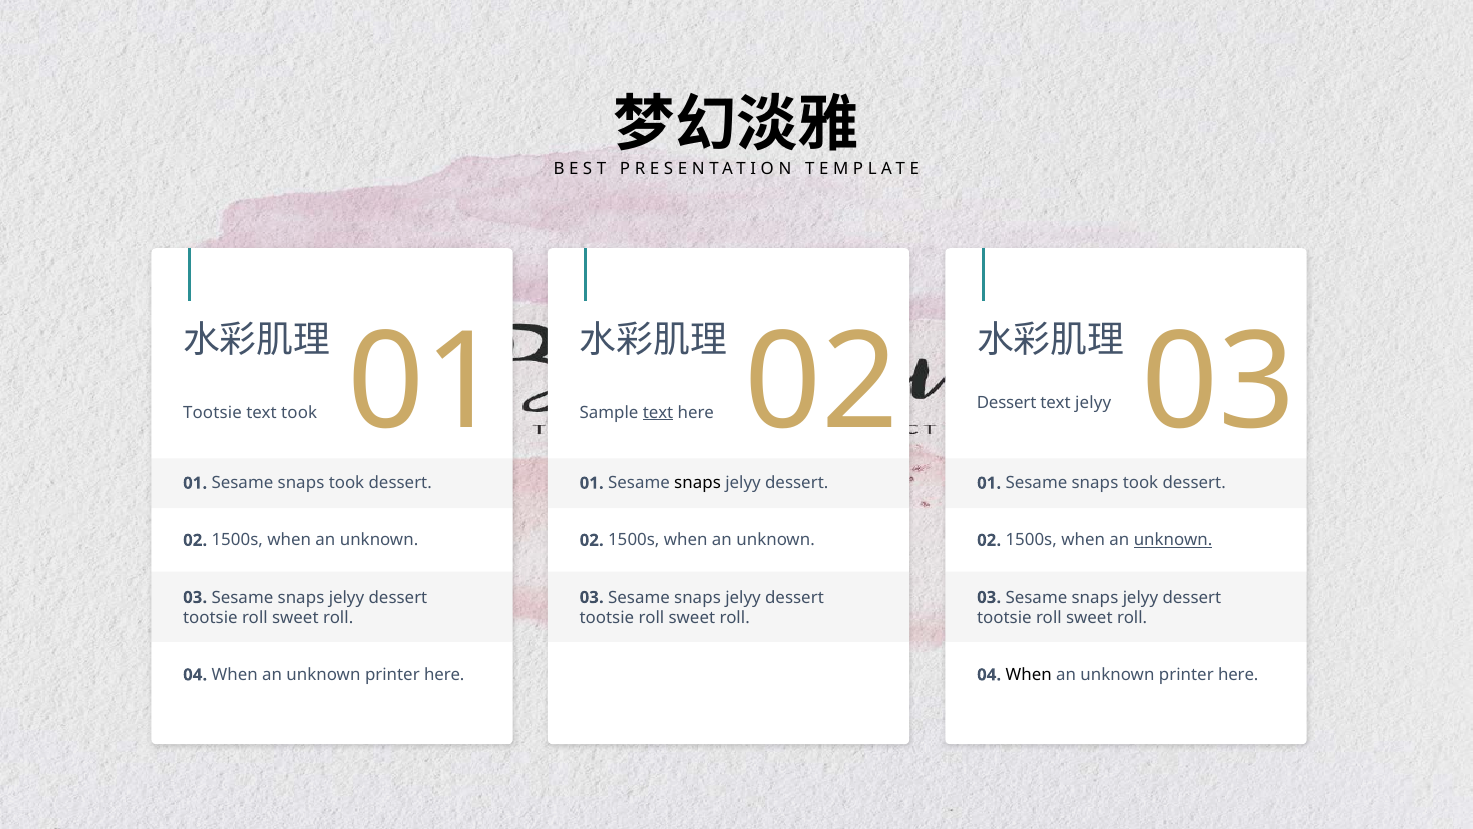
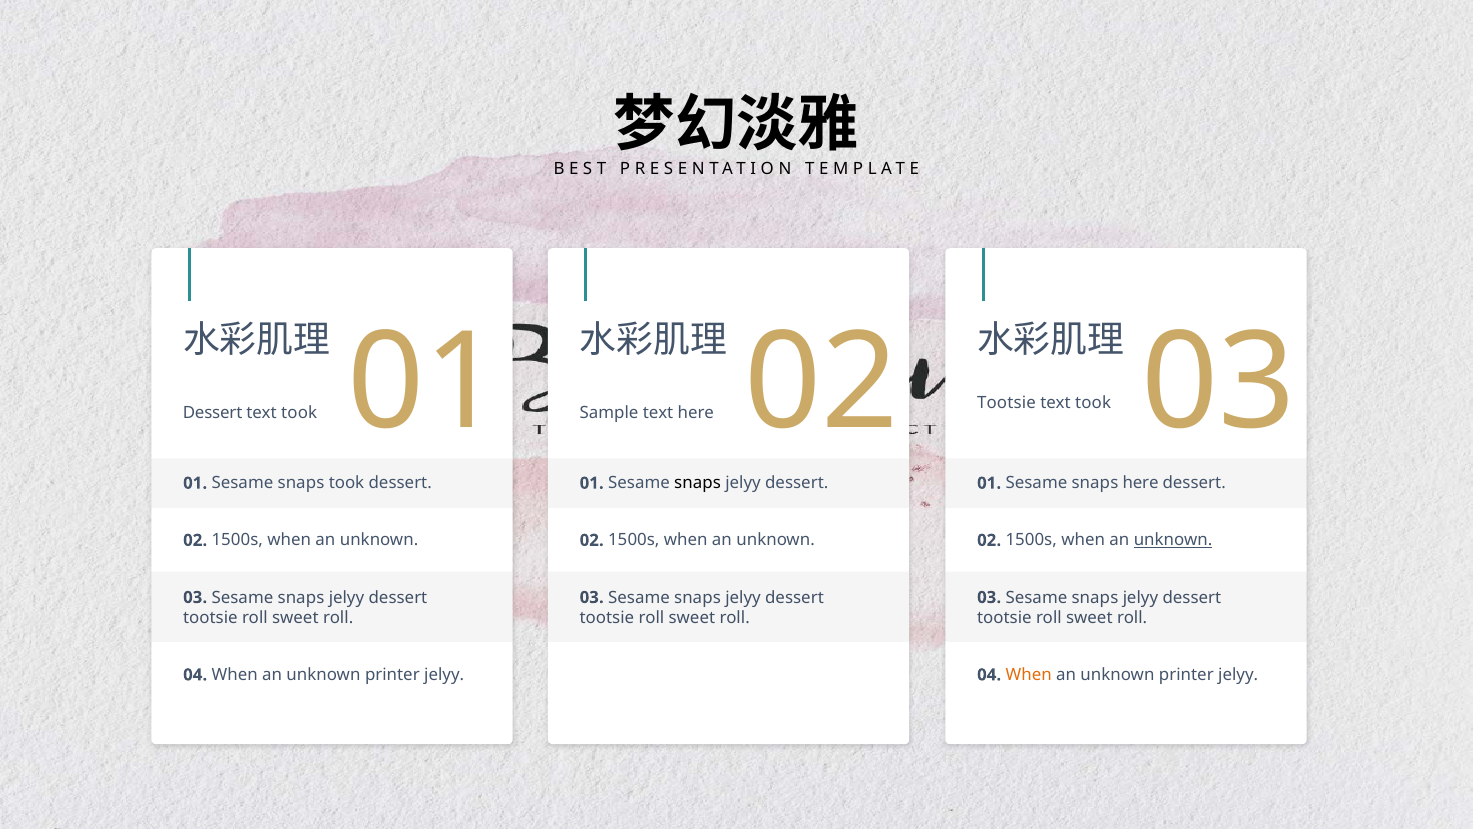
Dessert: Dessert -> Tootsie (1006, 403)
jelyy: jelyy -> took (1093, 403)
Tootsie: Tootsie -> Dessert (213, 412)
text underline: present -> none (658, 412)
took: took -> here (1141, 483)
here: here -> jelyy (444, 674)
When colour: black -> orange (1029, 674)
here: here -> jelyy (1238, 674)
